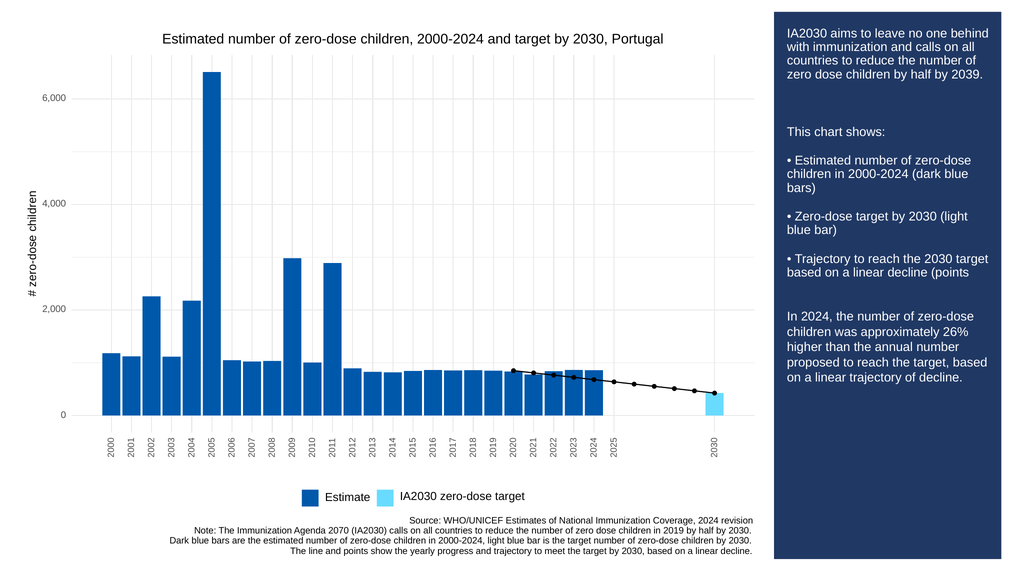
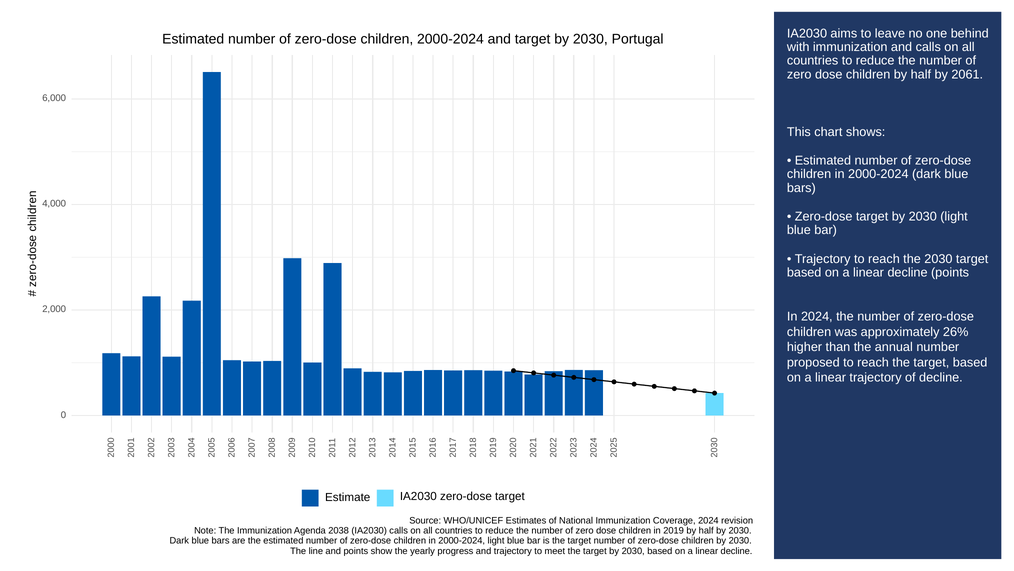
2039: 2039 -> 2061 (967, 74)
2070: 2070 -> 2038 (339, 530)
